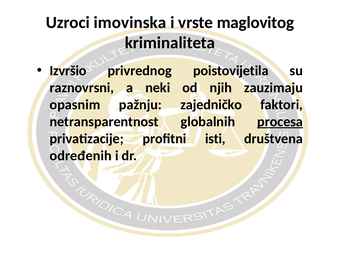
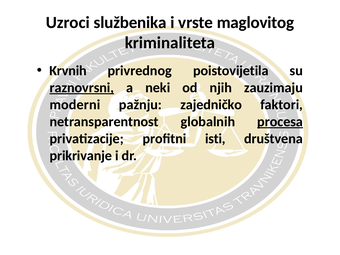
imovinska: imovinska -> službenika (130, 22)
Izvršio: Izvršio -> Krvnih (68, 71)
raznovrsni underline: none -> present (82, 88)
opasnim: opasnim -> moderni (75, 105)
određenih: određenih -> prikrivanje (81, 156)
